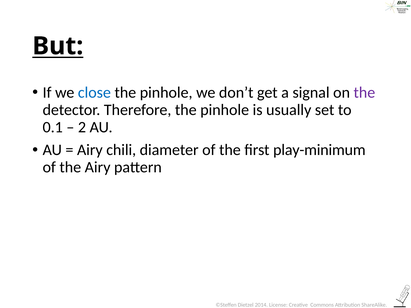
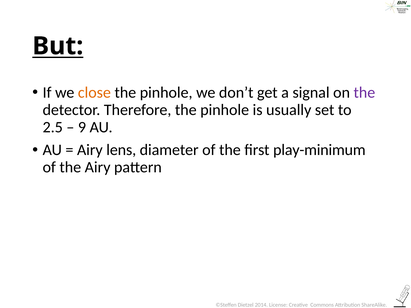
close colour: blue -> orange (94, 93)
0.1: 0.1 -> 2.5 (53, 127)
2: 2 -> 9 (82, 127)
chili: chili -> lens (121, 150)
